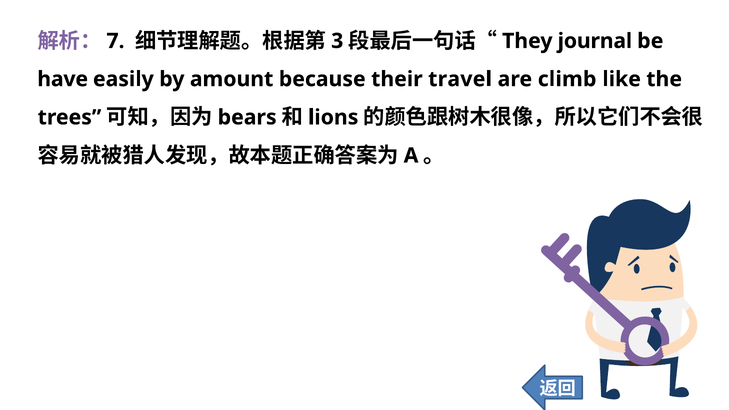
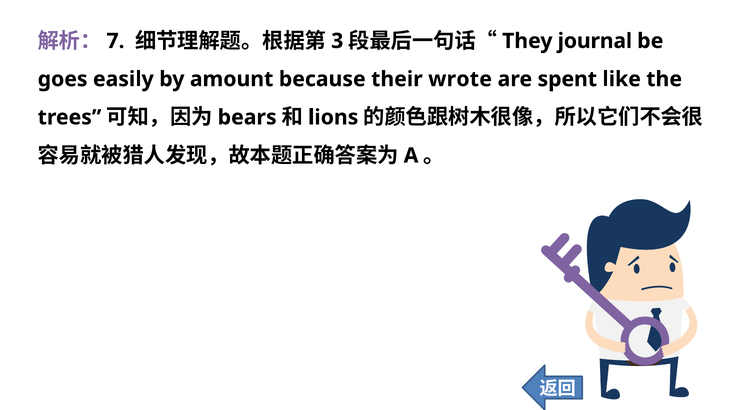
have: have -> goes (63, 79)
travel: travel -> wrote (460, 79)
climb: climb -> spent (567, 79)
